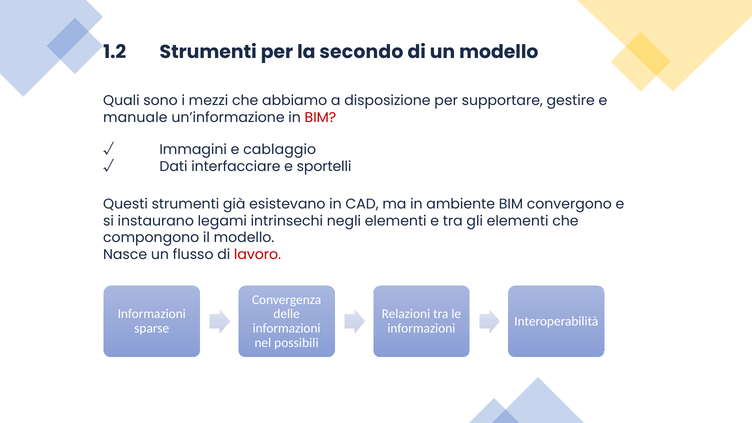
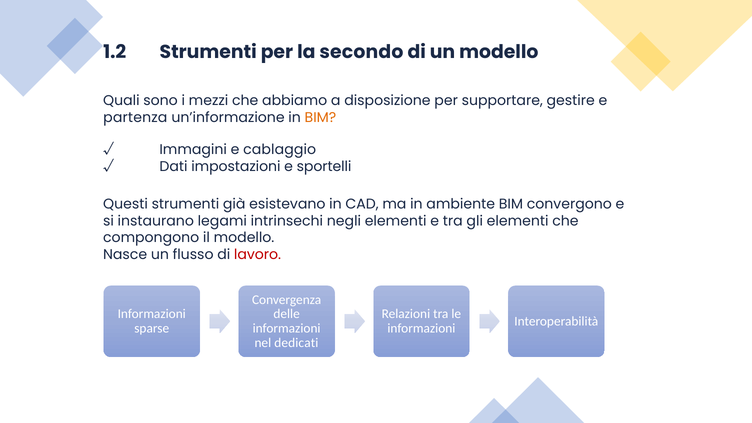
manuale: manuale -> partenza (135, 117)
BIM colour: red -> orange (320, 117)
interfacciare: interfacciare -> impostazioni (236, 166)
possibili: possibili -> dedicati (296, 343)
